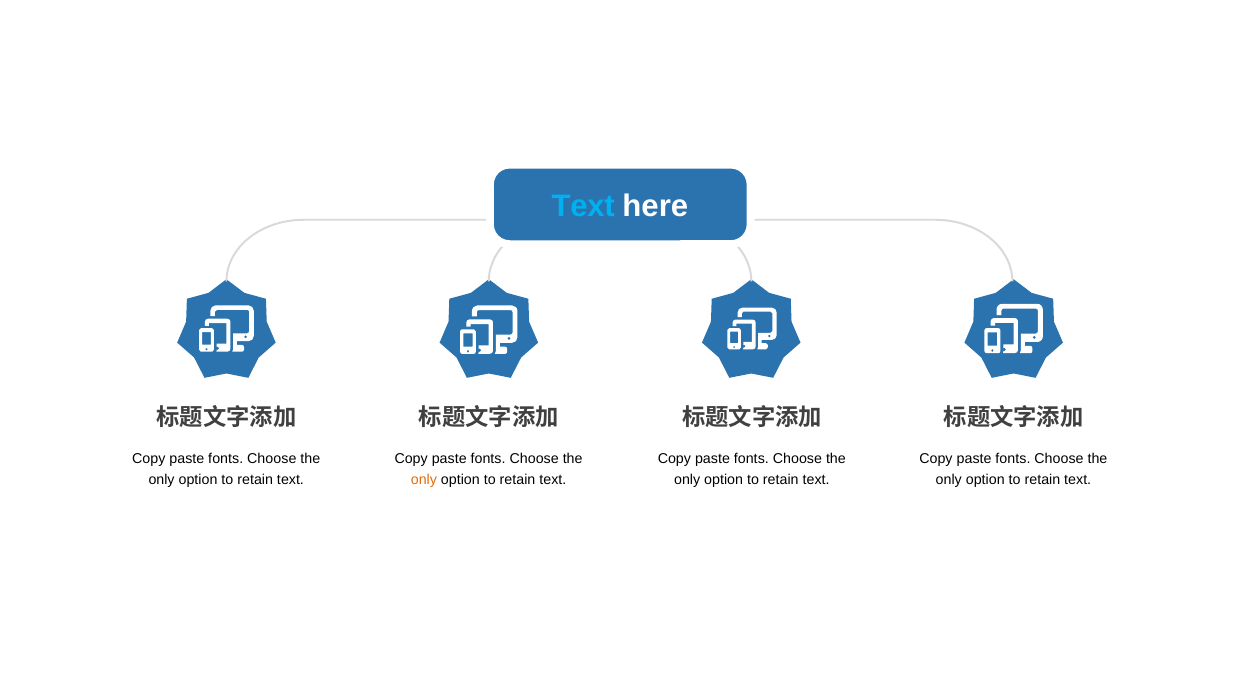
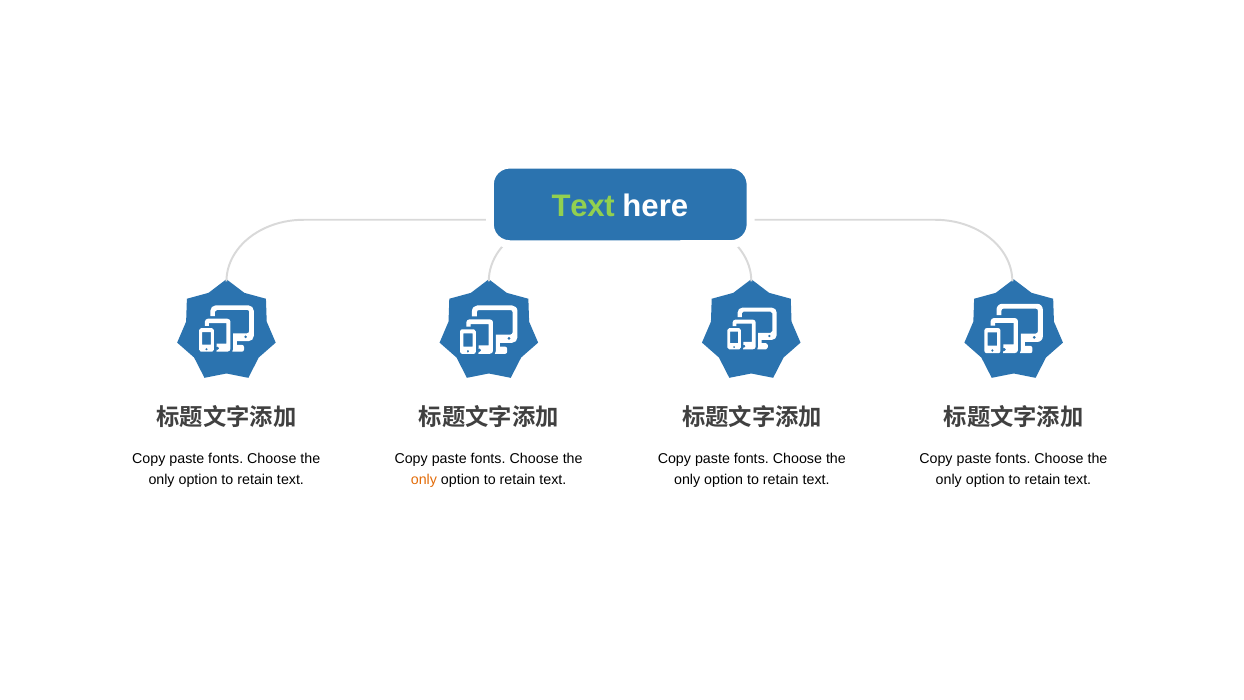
Text colour: light blue -> light green (583, 206)
